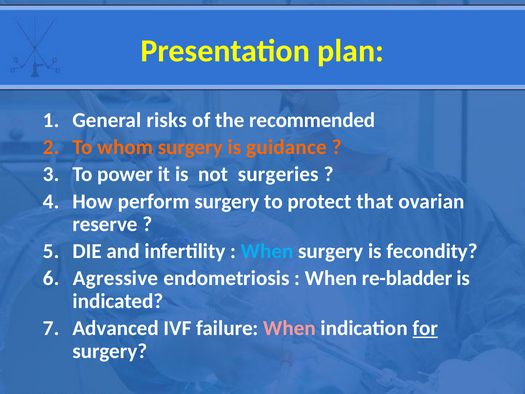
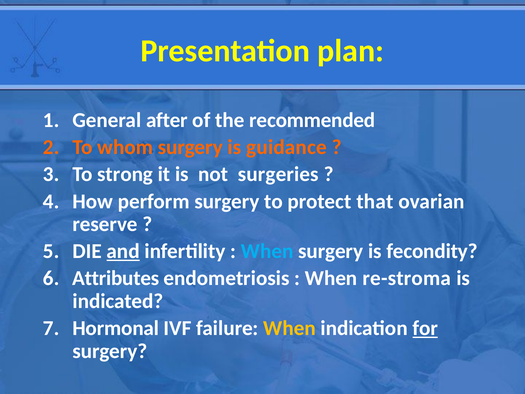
risks: risks -> after (167, 120)
power: power -> strong (125, 174)
and underline: none -> present (123, 251)
Agressive: Agressive -> Attributes (116, 278)
re-bladder: re-bladder -> re-stroma (407, 278)
Advanced: Advanced -> Hormonal (116, 328)
When colour: pink -> yellow (289, 328)
